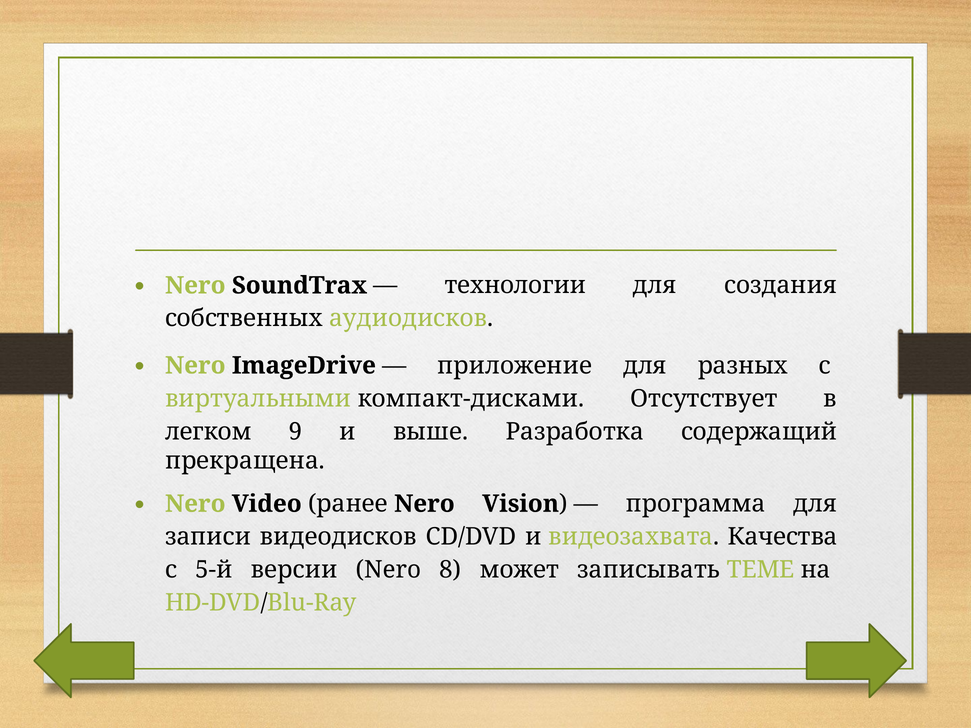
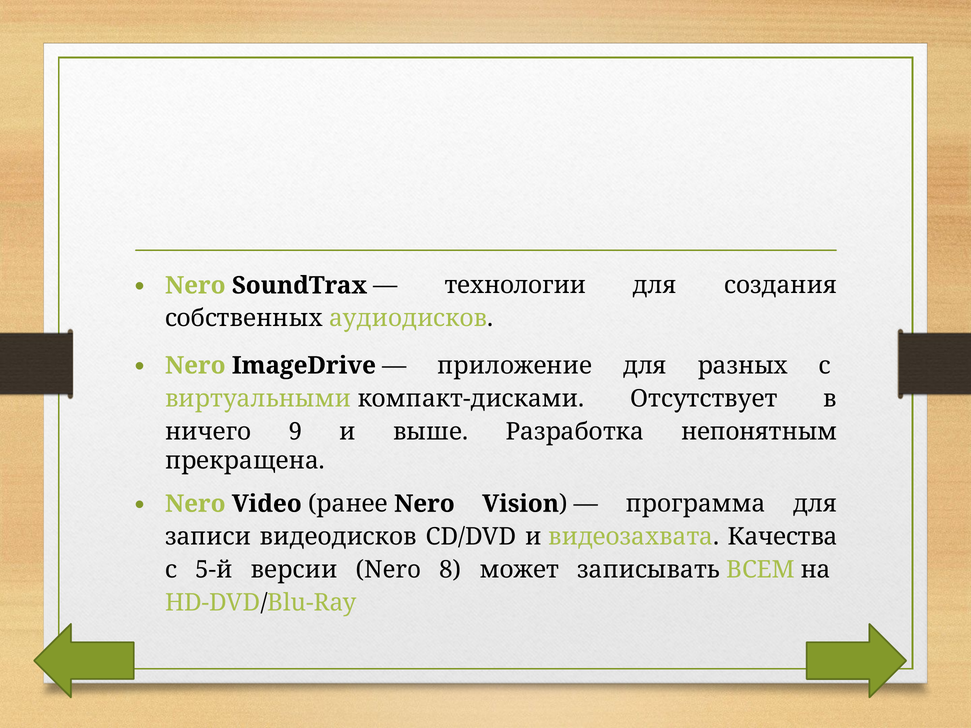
легком: легком -> ничего (208, 432)
содержащий: содержащий -> непонятным (759, 432)
ТЕМЕ: ТЕМЕ -> ВСЕМ (761, 570)
